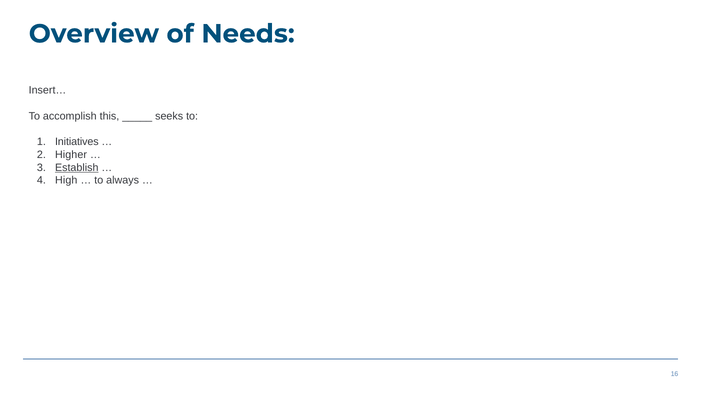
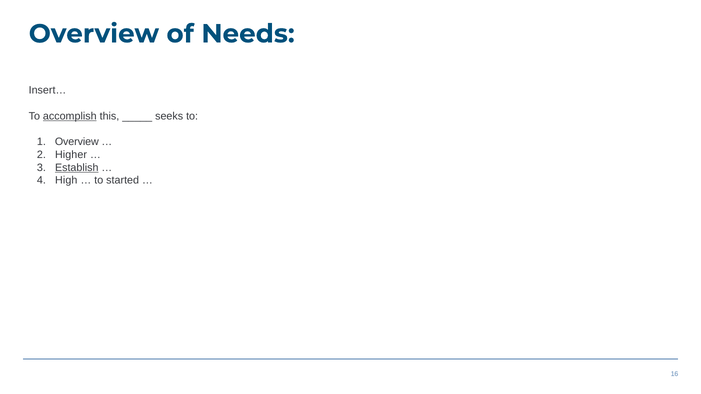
accomplish underline: none -> present (70, 116)
Initiatives: Initiatives -> Overview (77, 142)
always: always -> started (123, 181)
